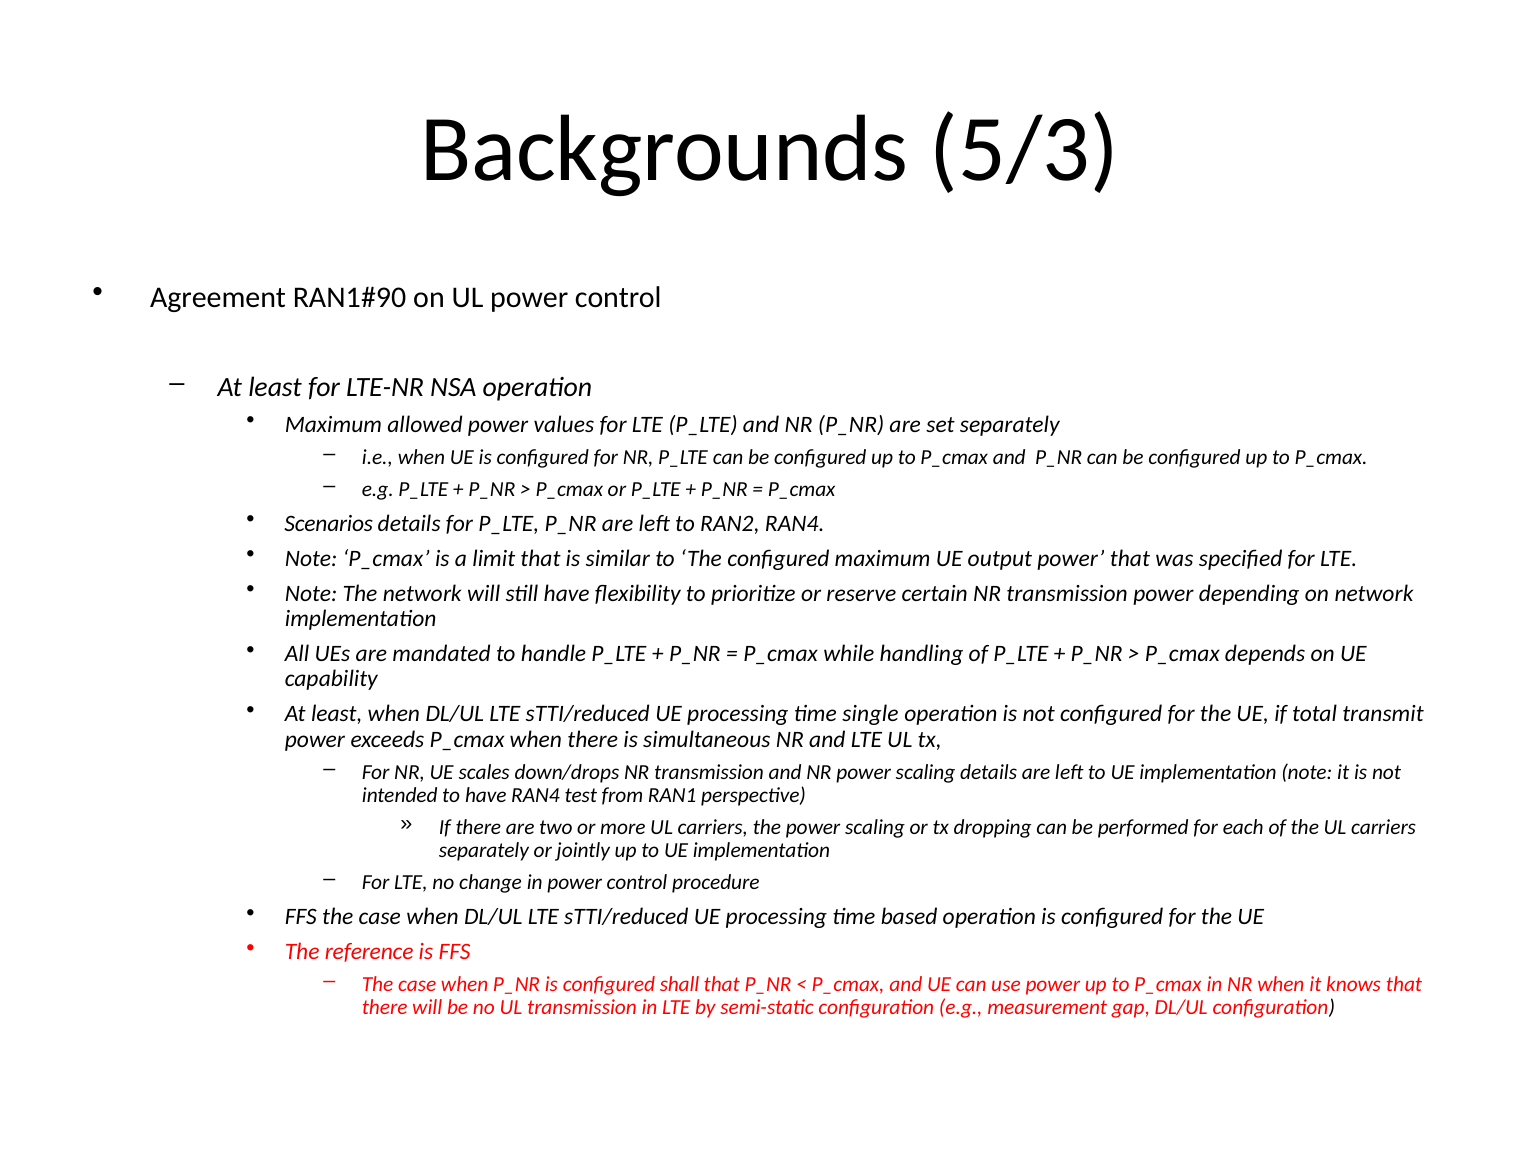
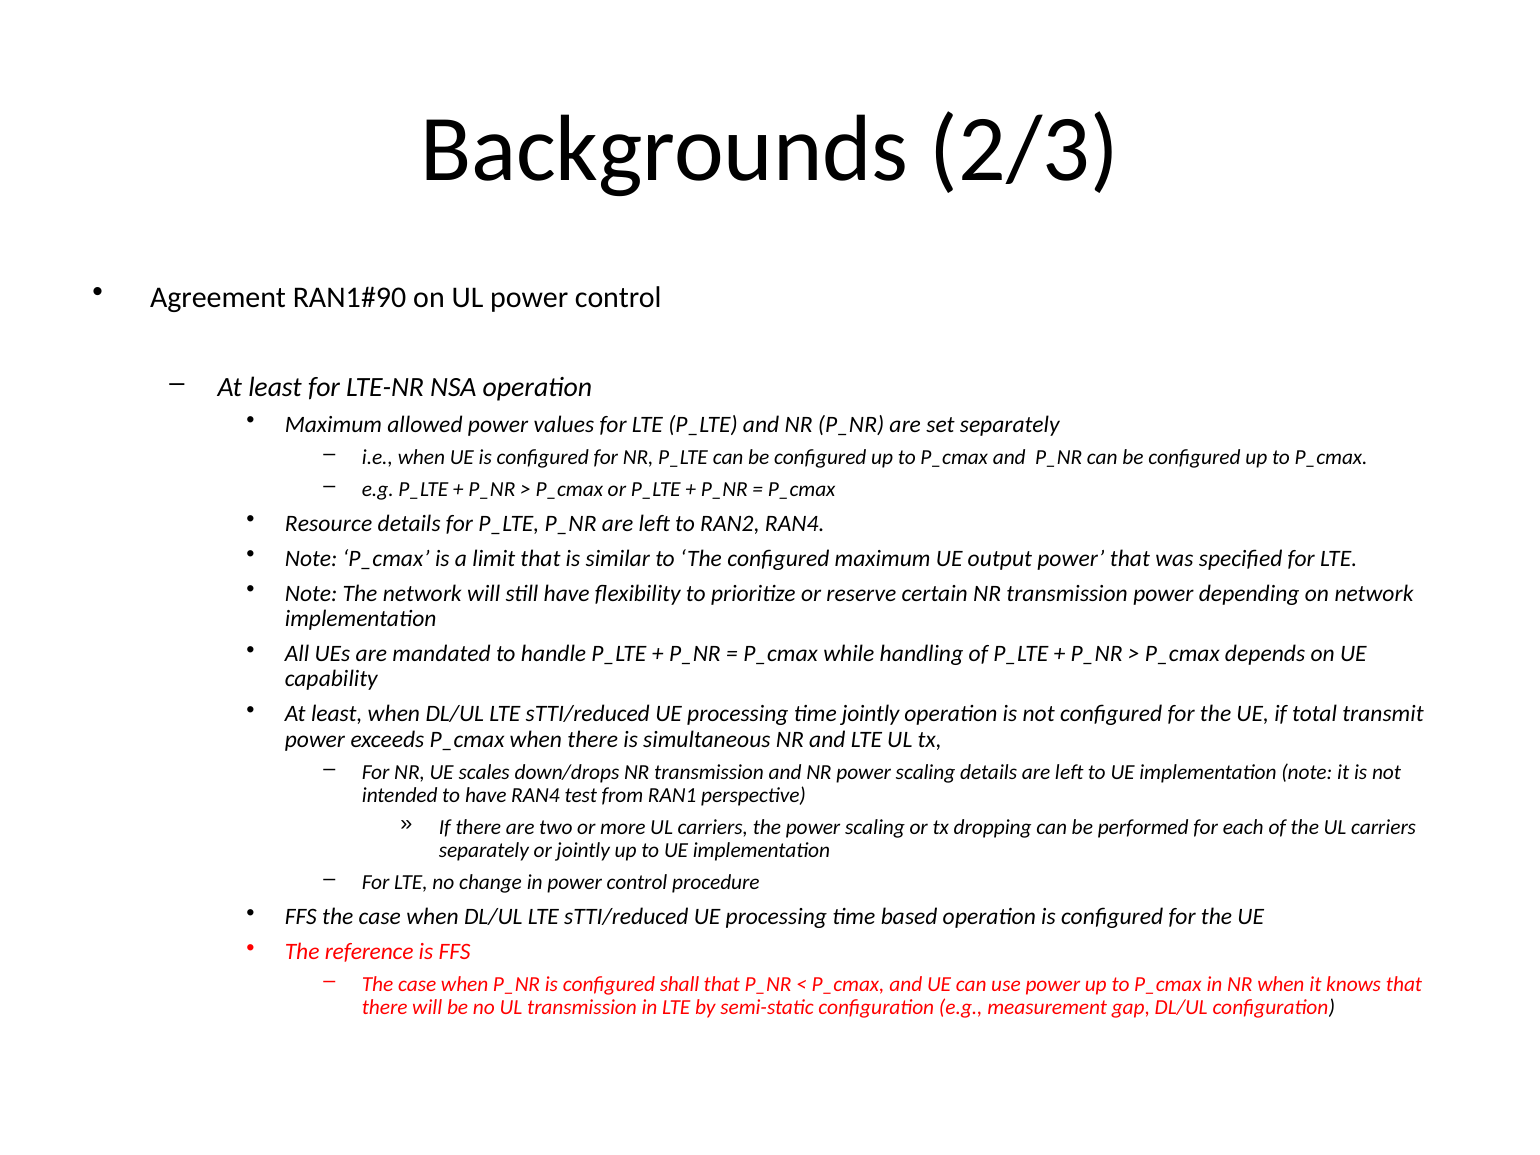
5/3: 5/3 -> 2/3 (1024, 149)
Scenarios: Scenarios -> Resource (329, 523)
time single: single -> jointly (871, 714)
